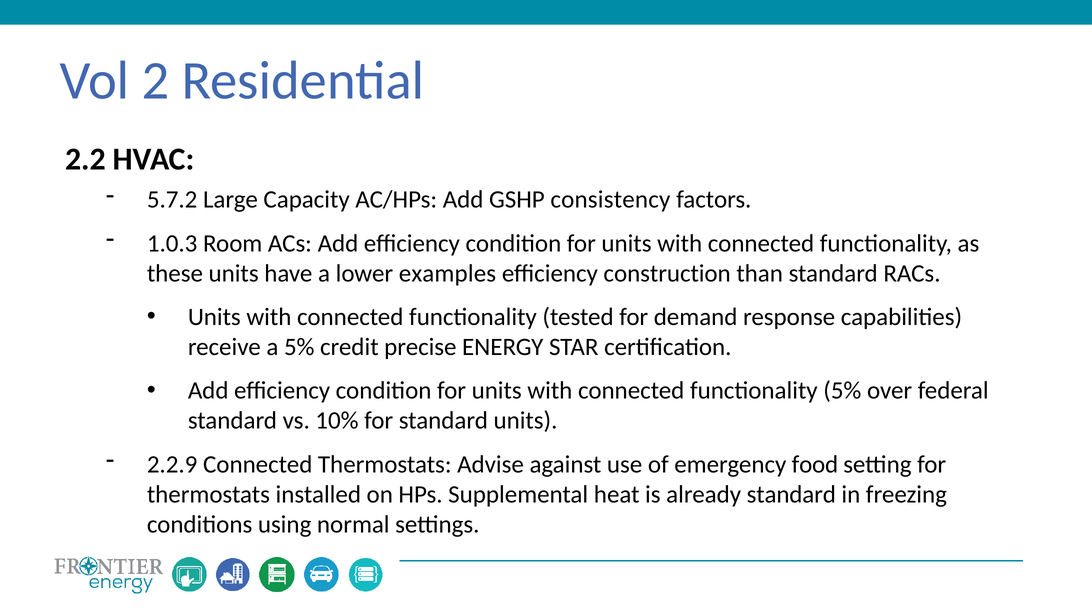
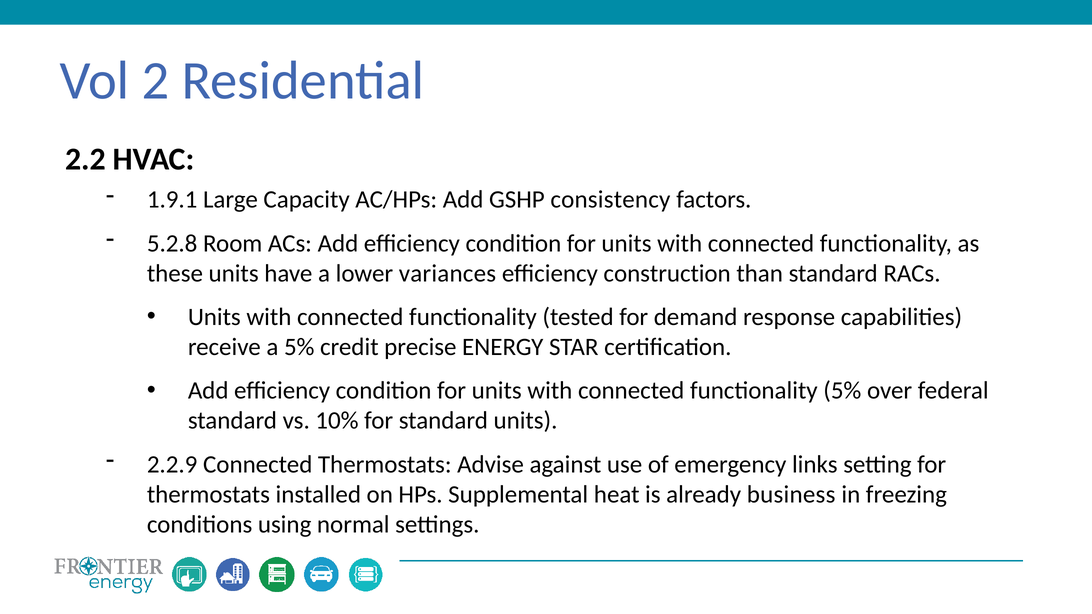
5.7.2: 5.7.2 -> 1.9.1 (172, 200)
1.0.3: 1.0.3 -> 5.2.8 (172, 243)
examples: examples -> variances (447, 273)
food: food -> links (815, 464)
already standard: standard -> business (791, 494)
